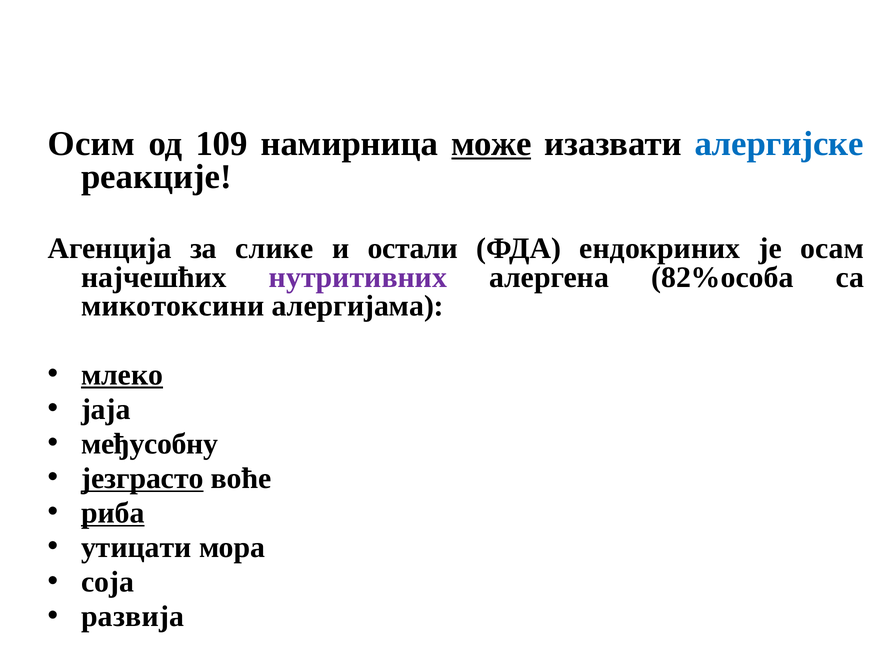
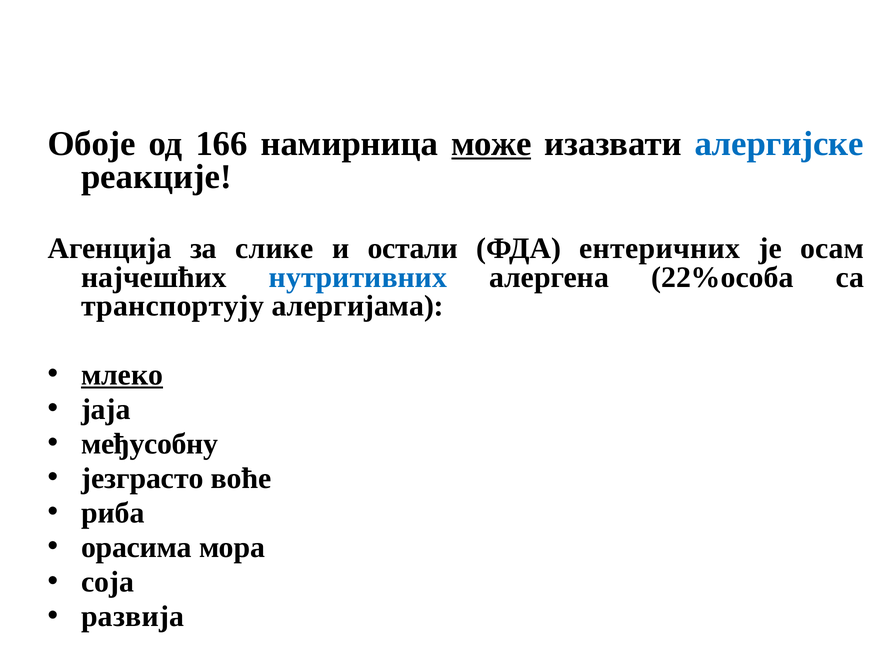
Осим: Осим -> Обоје (92, 144)
109: 109 -> 166 (222, 144)
ендокриних: ендокриних -> ентеричних (660, 249)
нутритивних colour: purple -> blue (358, 277)
82%особа: 82%особа -> 22%особа (722, 277)
микотоксини: микотоксини -> транспортују (173, 306)
језграсто underline: present -> none (142, 479)
риба underline: present -> none (113, 513)
утицати: утицати -> орасима (136, 548)
